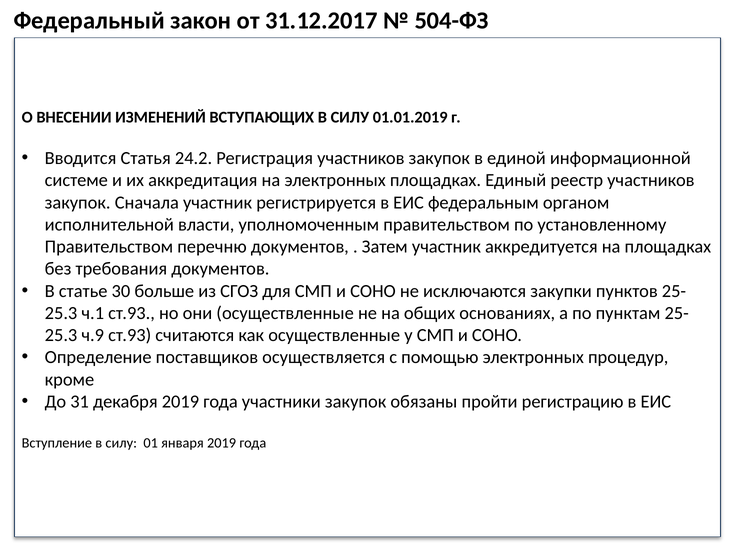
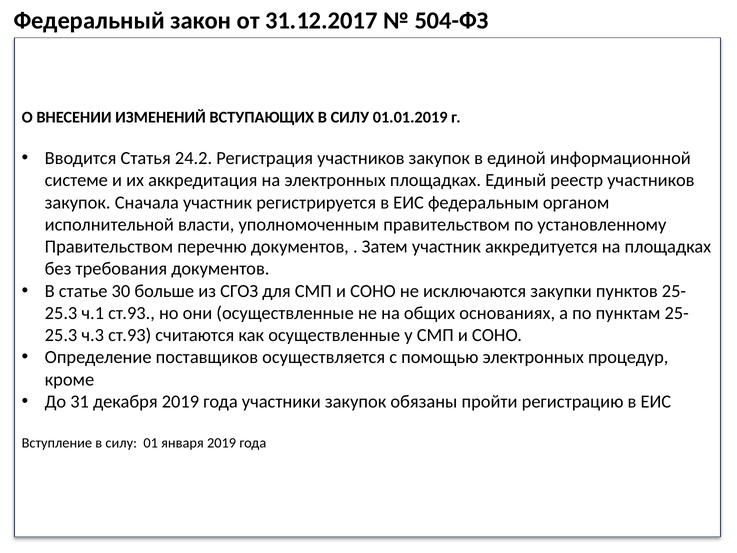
ч.9: ч.9 -> ч.3 (93, 335)
